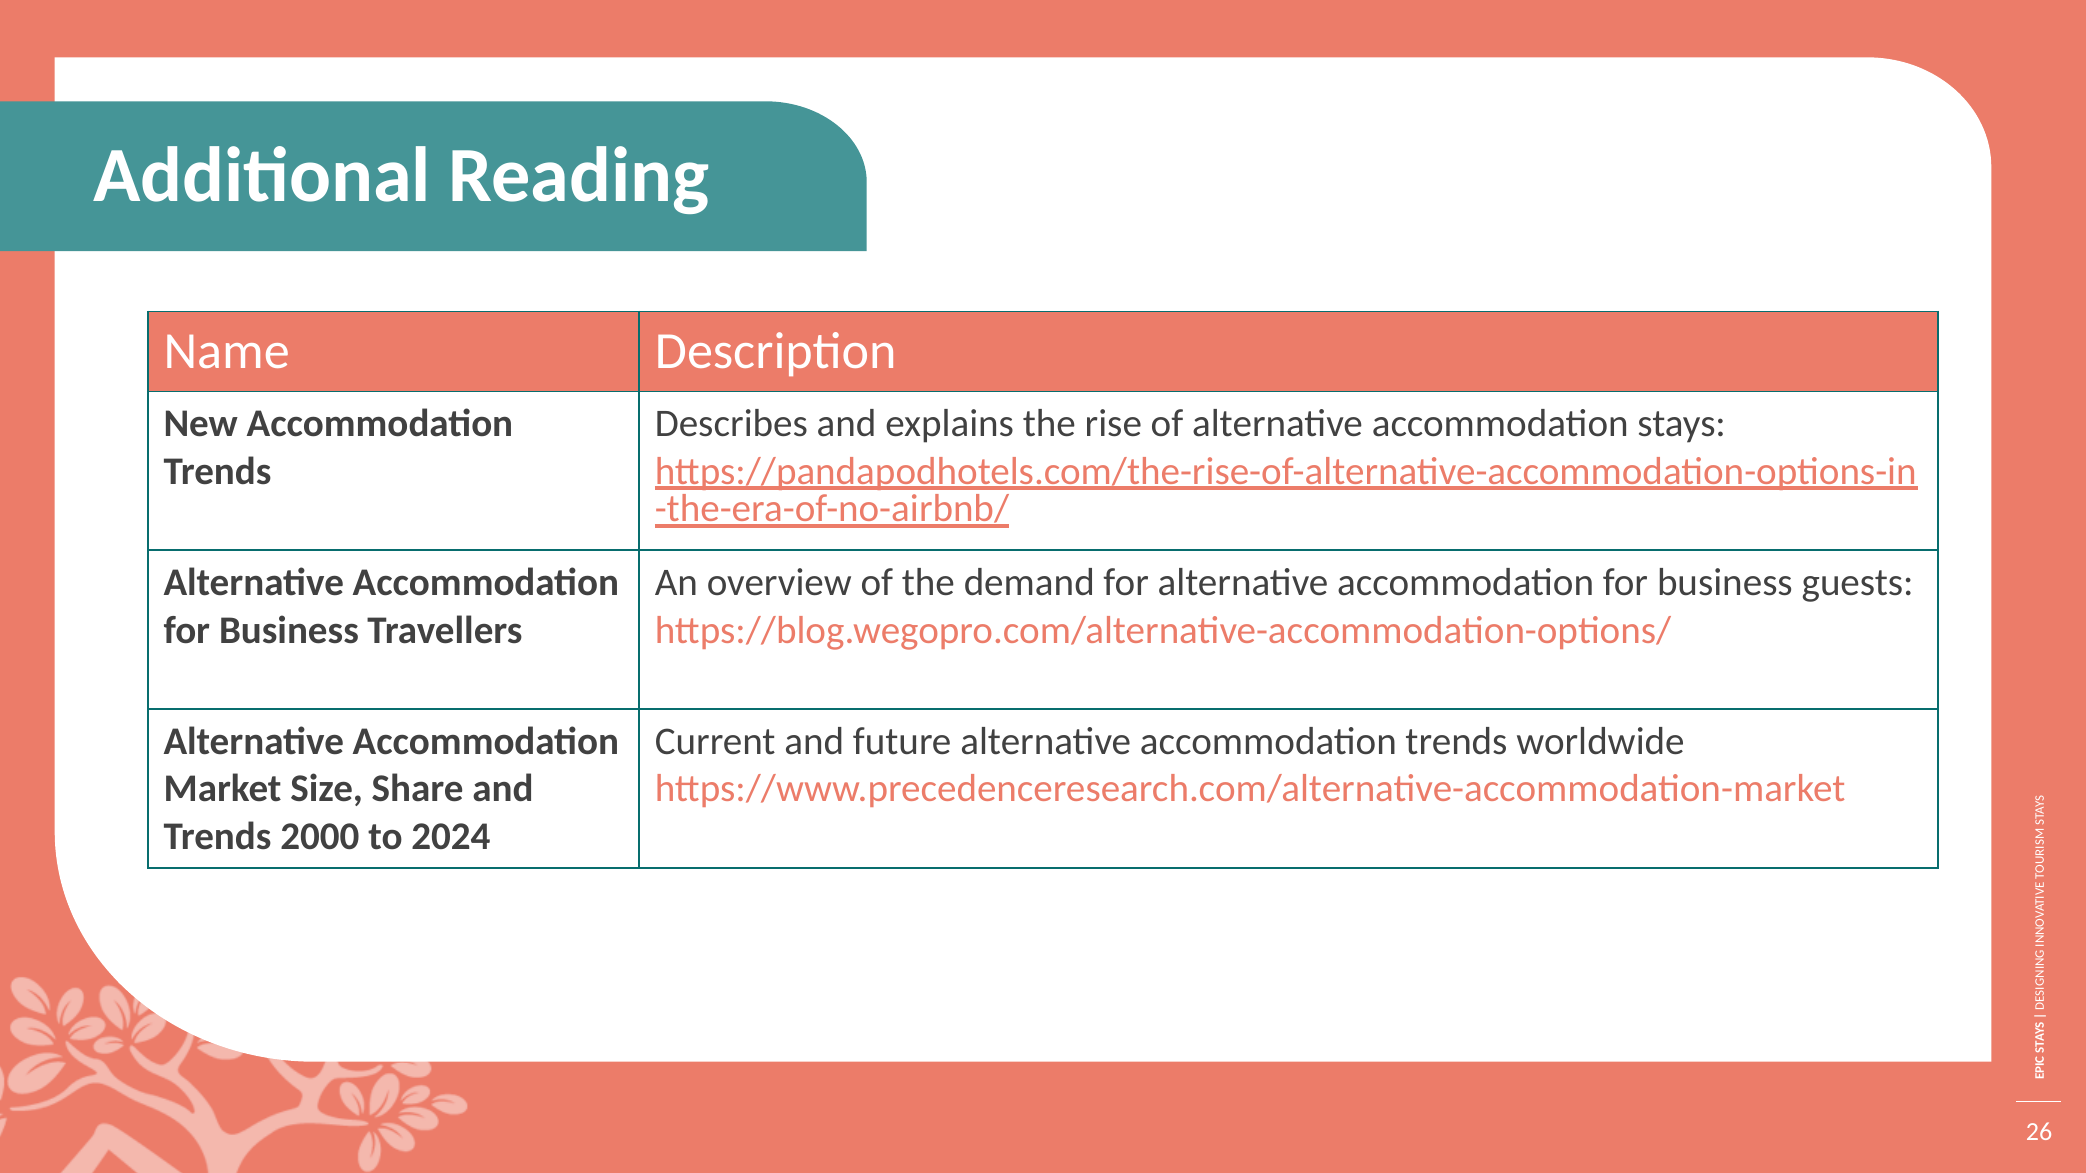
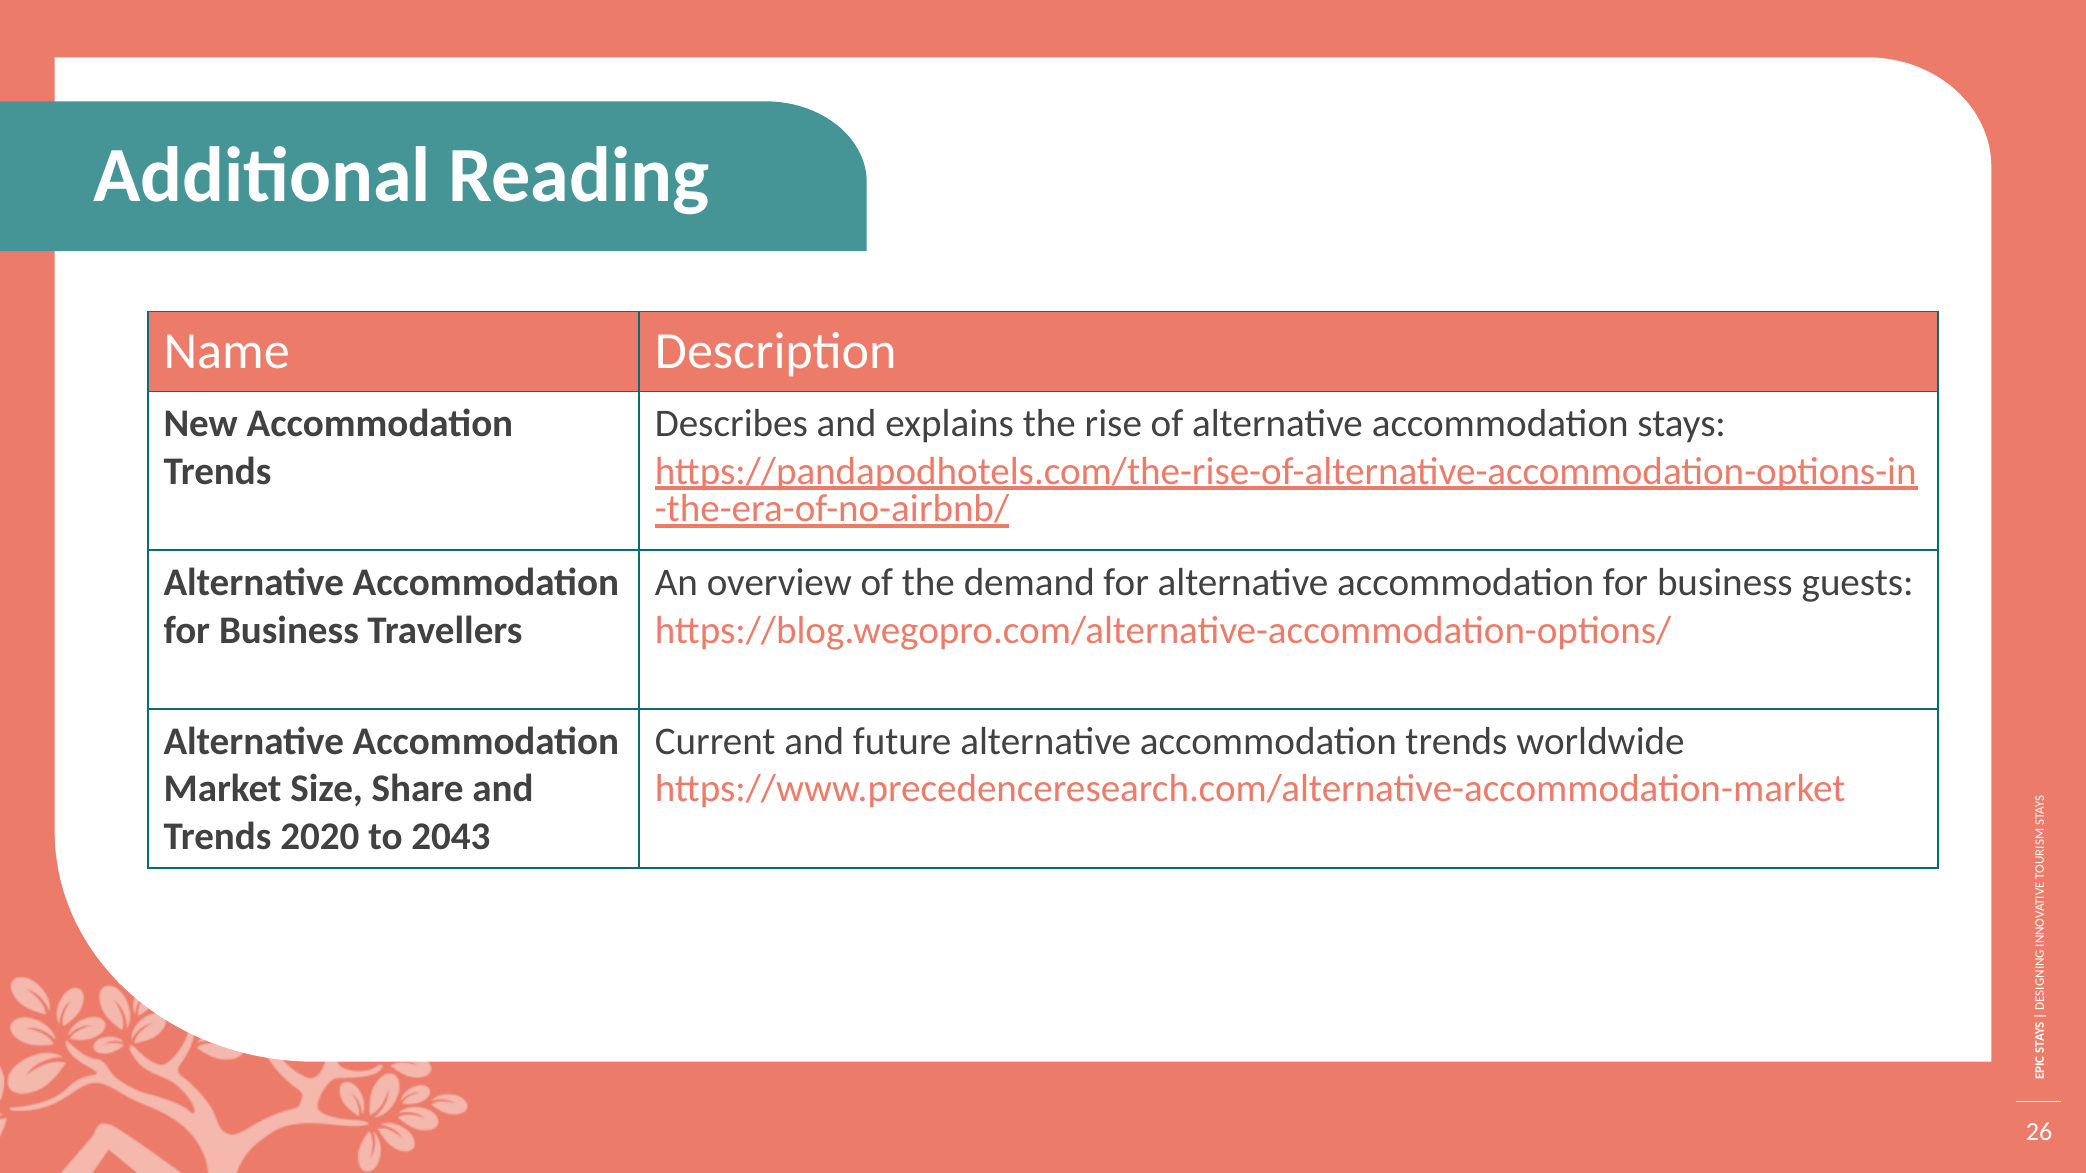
2000: 2000 -> 2020 (320, 837)
2024: 2024 -> 2043 (451, 837)
